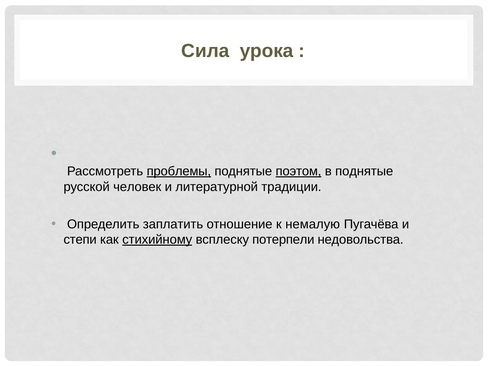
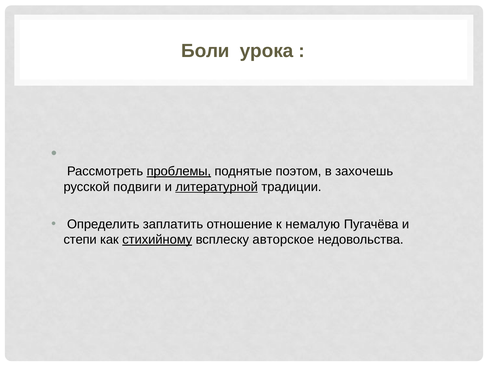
Сила: Сила -> Боли (205, 51)
поэтом underline: present -> none (298, 171)
в поднятые: поднятые -> захочешь (364, 171)
человек: человек -> подвиги (137, 187)
литературной underline: none -> present (217, 187)
потерпели: потерпели -> авторское (283, 240)
